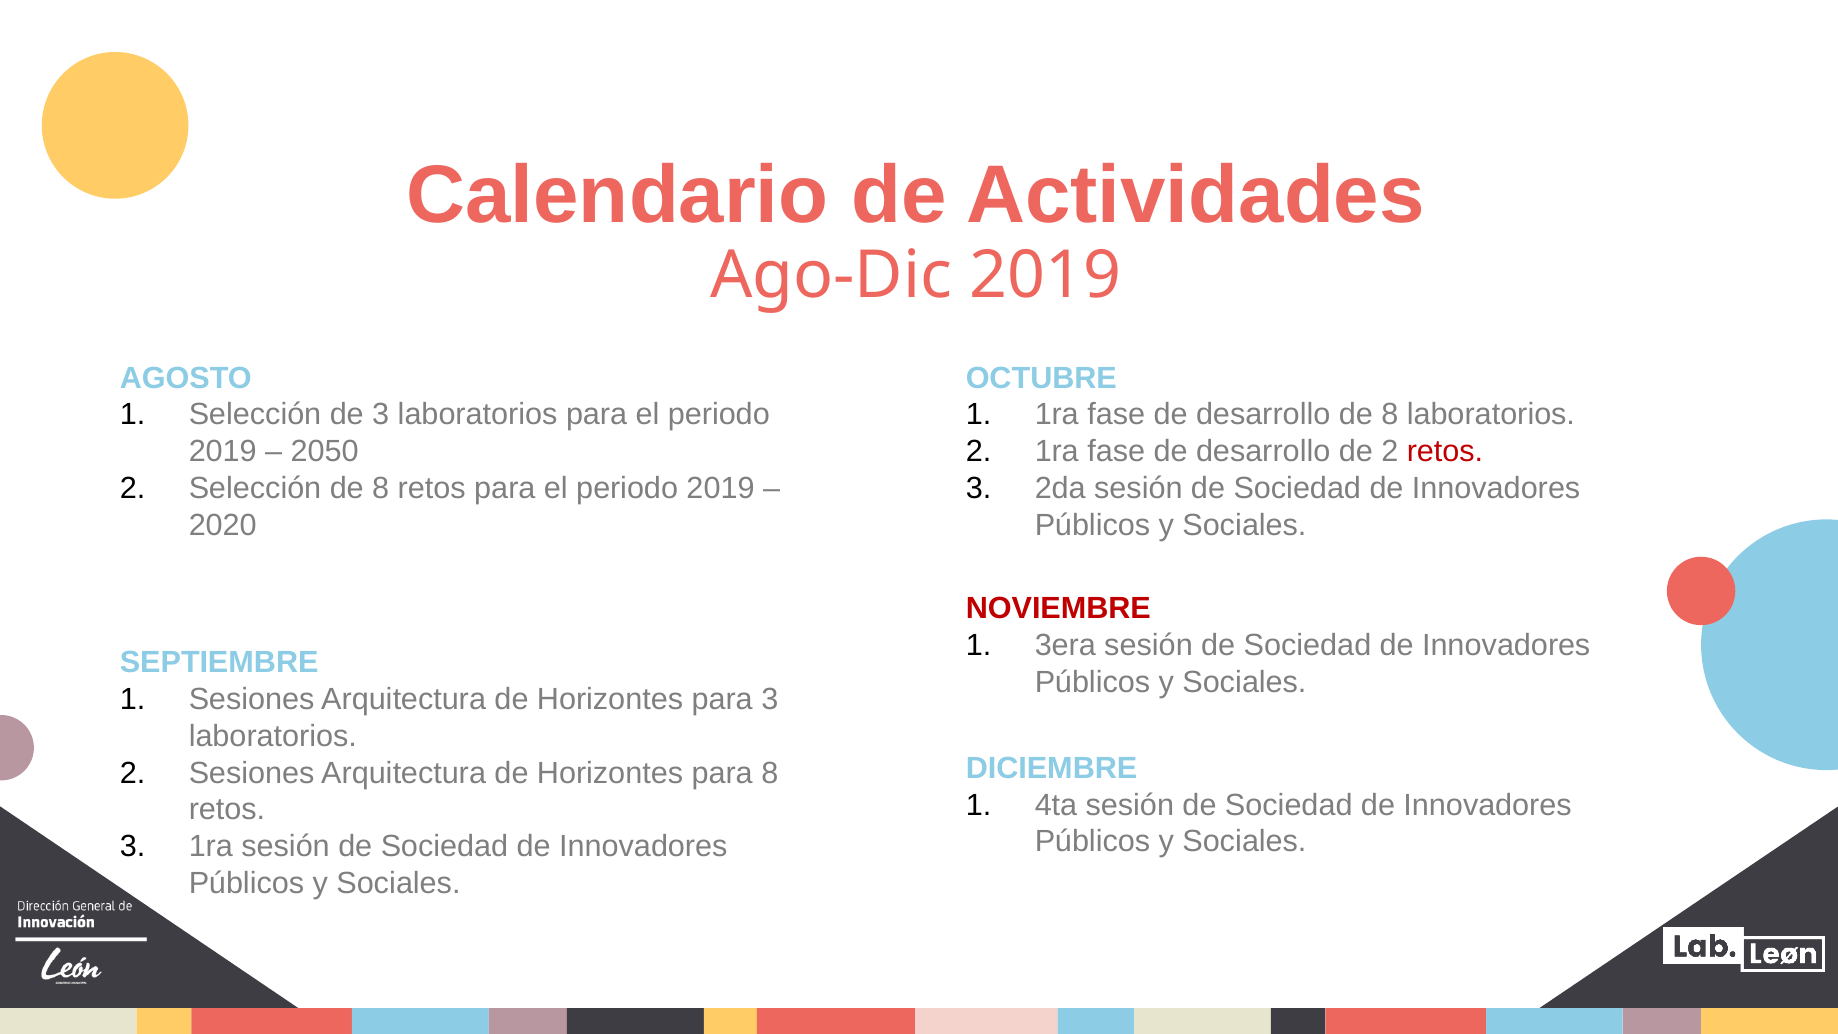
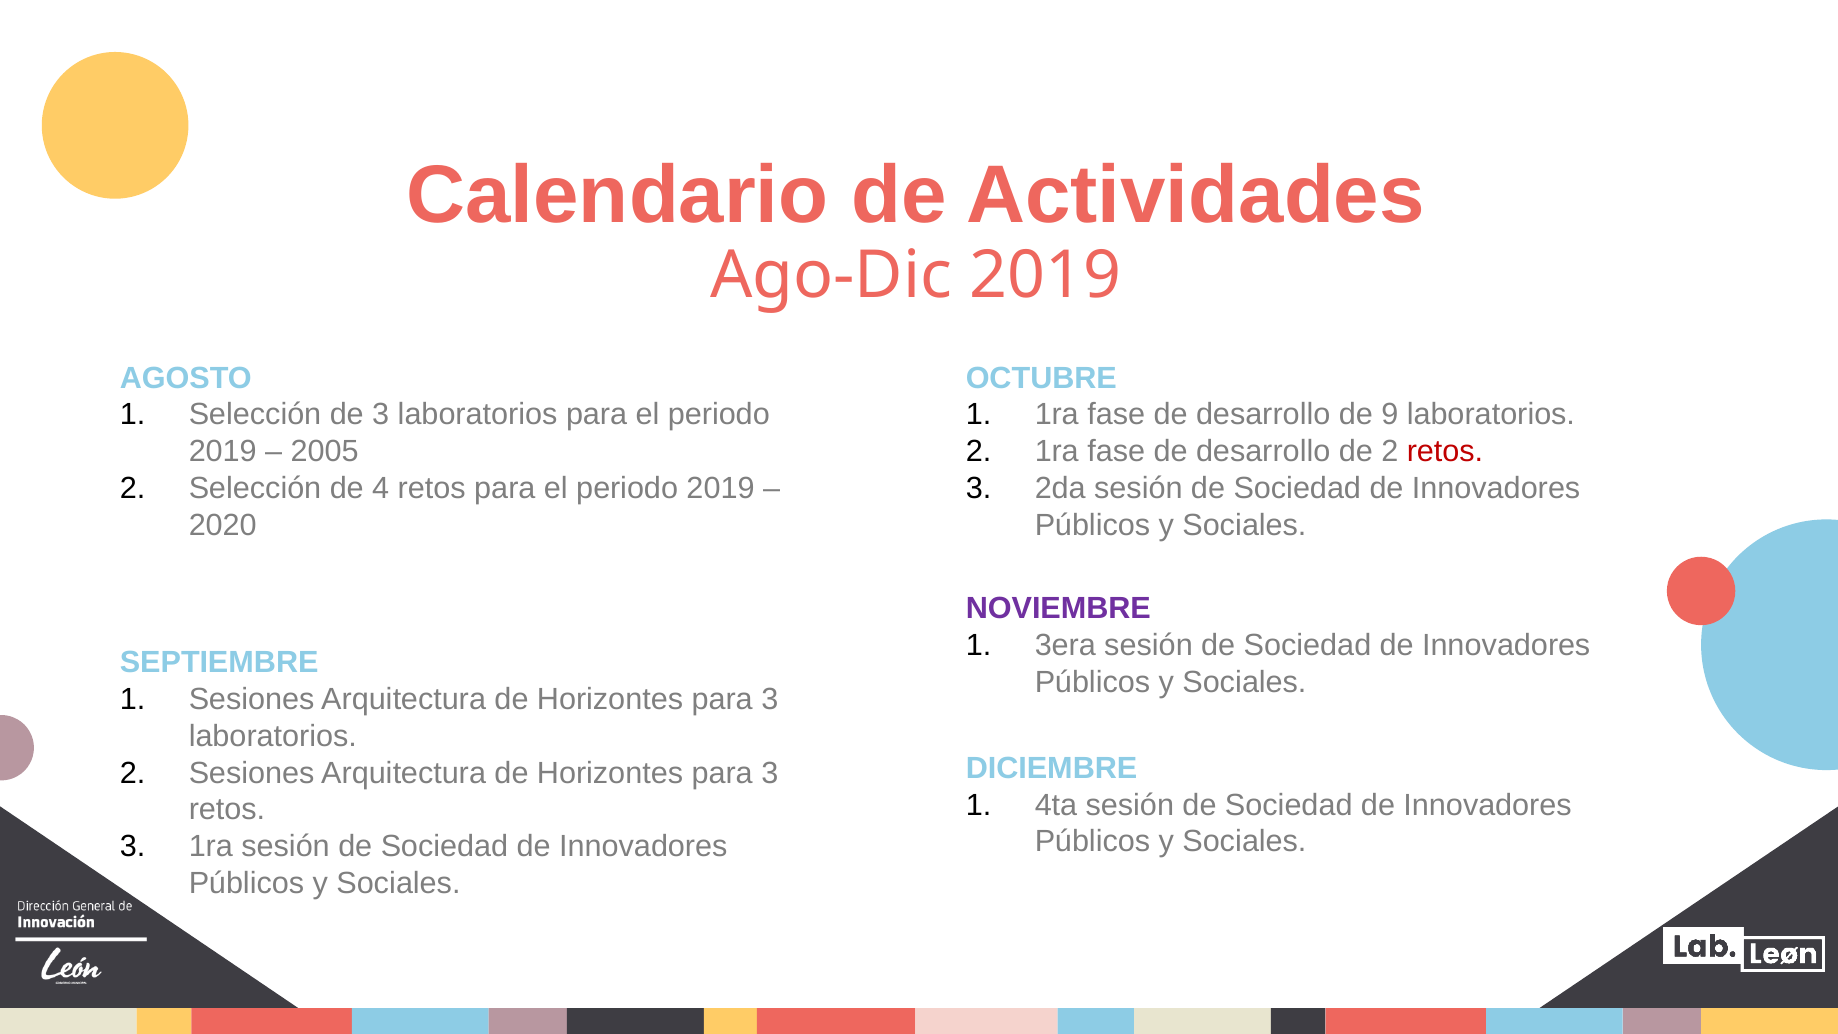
desarrollo de 8: 8 -> 9 (1390, 415)
2050: 2050 -> 2005 (325, 452)
Selección de 8: 8 -> 4 (381, 488)
NOVIEMBRE colour: red -> purple (1058, 609)
8: 8 -> 3 (770, 773)
